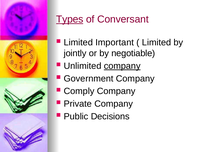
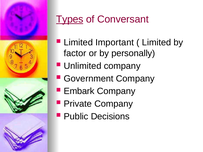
jointly: jointly -> factor (75, 53)
negotiable: negotiable -> personally (133, 53)
company underline: present -> none (122, 66)
Comply: Comply -> Embark (79, 91)
